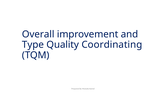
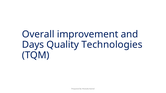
Type: Type -> Days (33, 45)
Coordinating: Coordinating -> Technologies (112, 45)
